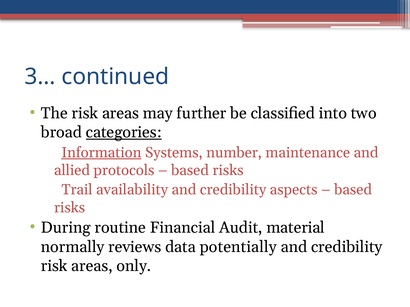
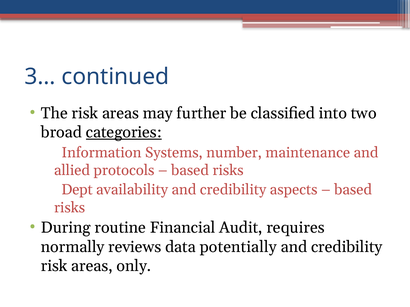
Information underline: present -> none (101, 153)
Trail: Trail -> Dept (77, 190)
material: material -> requires (296, 228)
